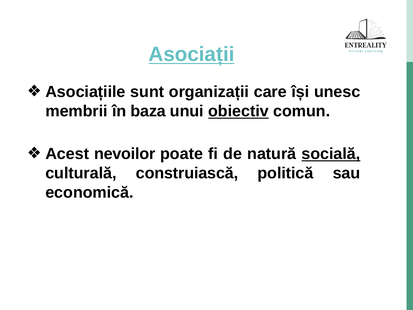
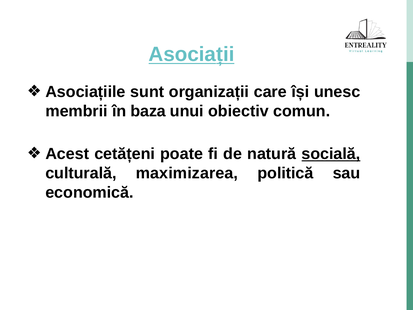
obiectiv underline: present -> none (238, 111)
nevoilor: nevoilor -> cetățeni (125, 154)
construiască: construiască -> maximizarea (187, 173)
